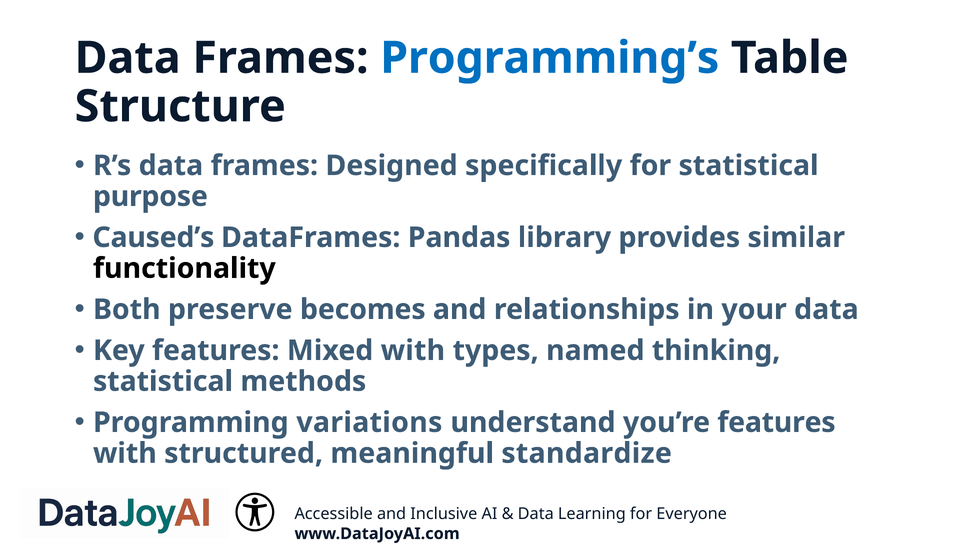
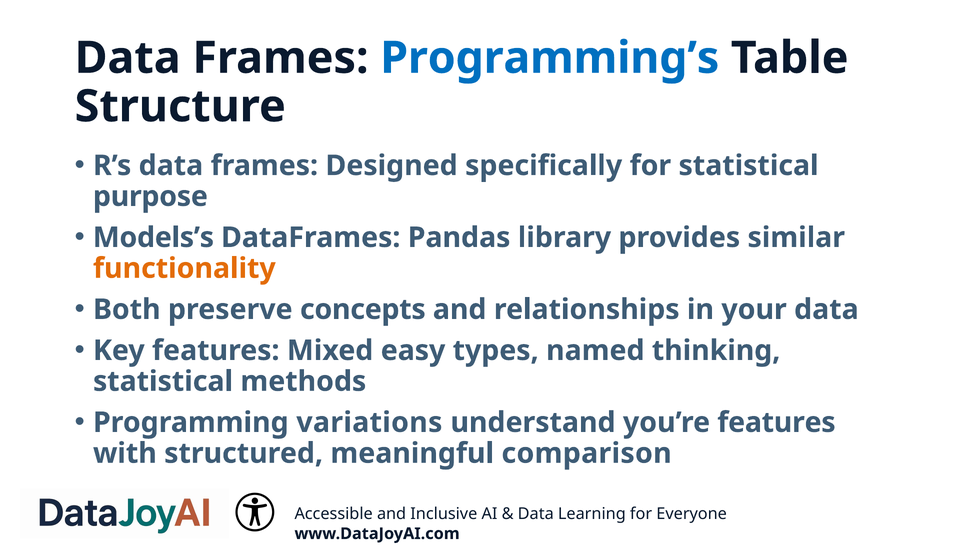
Caused’s: Caused’s -> Models’s (153, 237)
functionality colour: black -> orange (184, 268)
becomes: becomes -> concepts (363, 309)
Mixed with: with -> easy (413, 350)
standardize: standardize -> comparison (587, 453)
